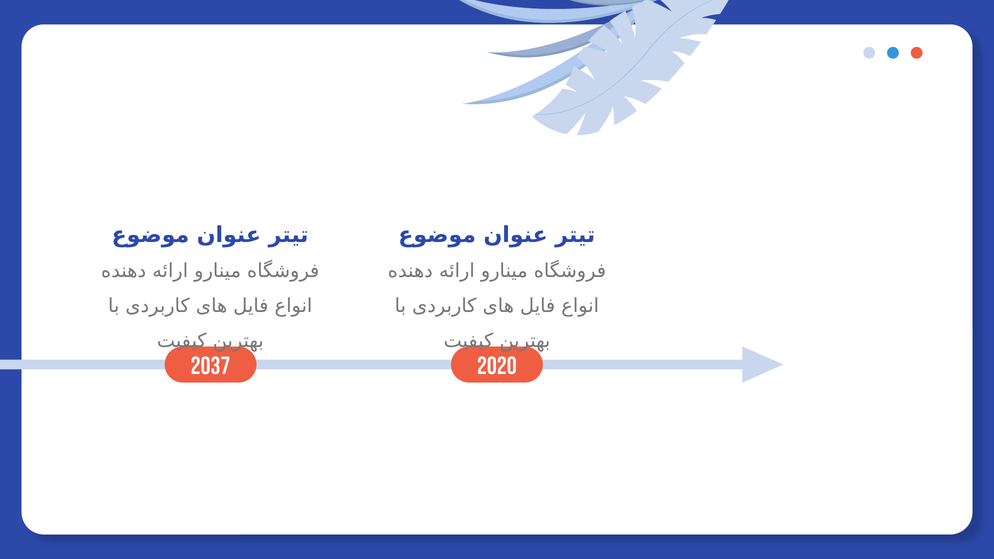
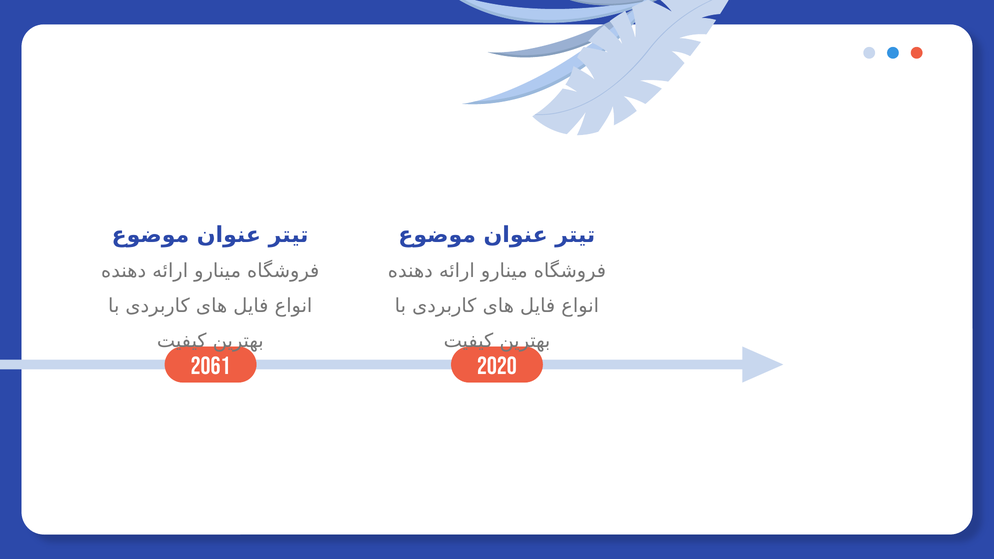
2037: 2037 -> 2061 (211, 366)
